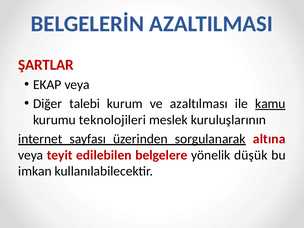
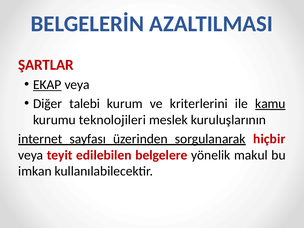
EKAP underline: none -> present (47, 85)
azaltılması: azaltılması -> kriterlerini (199, 104)
altına: altına -> hiçbir (269, 139)
düşük: düşük -> makul (251, 155)
